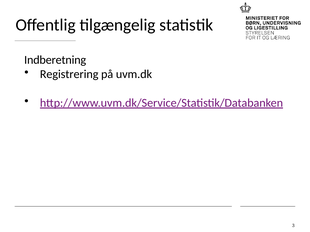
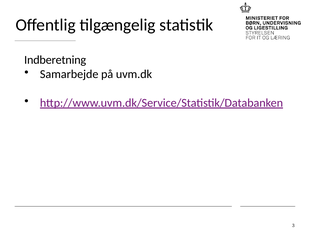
Registrering: Registrering -> Samarbejde (69, 74)
